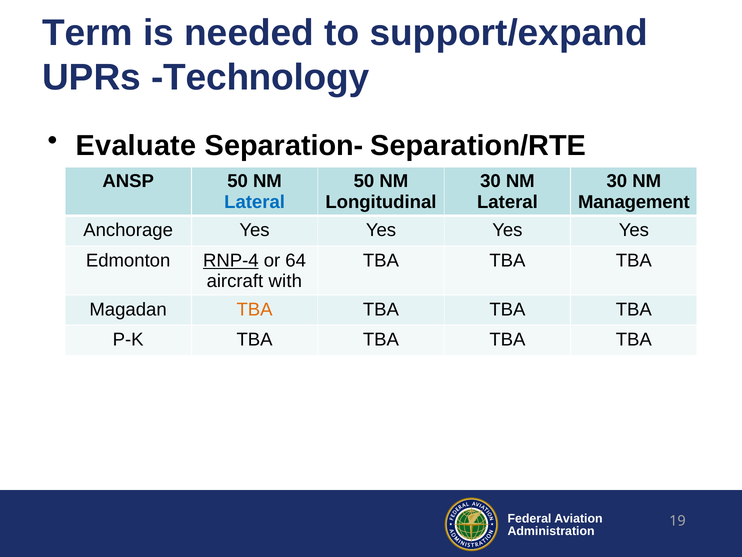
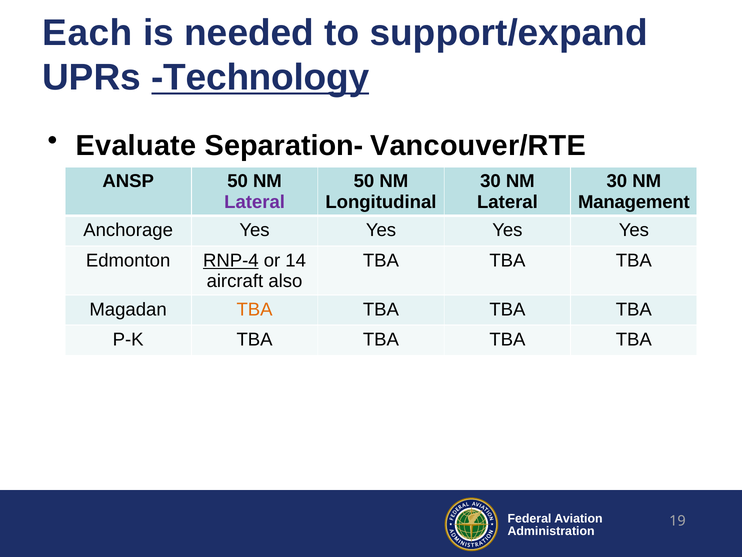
Term: Term -> Each (87, 33)
Technology underline: none -> present (260, 78)
Separation/RTE: Separation/RTE -> Vancouver/RTE (478, 145)
Lateral colour: blue -> purple (255, 202)
64: 64 -> 14 (296, 260)
with: with -> also (285, 281)
